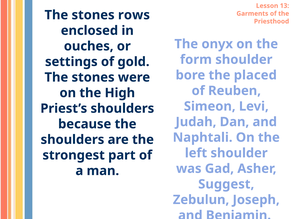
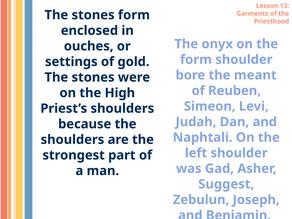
stones rows: rows -> form (134, 15)
placed: placed -> meant (255, 75)
